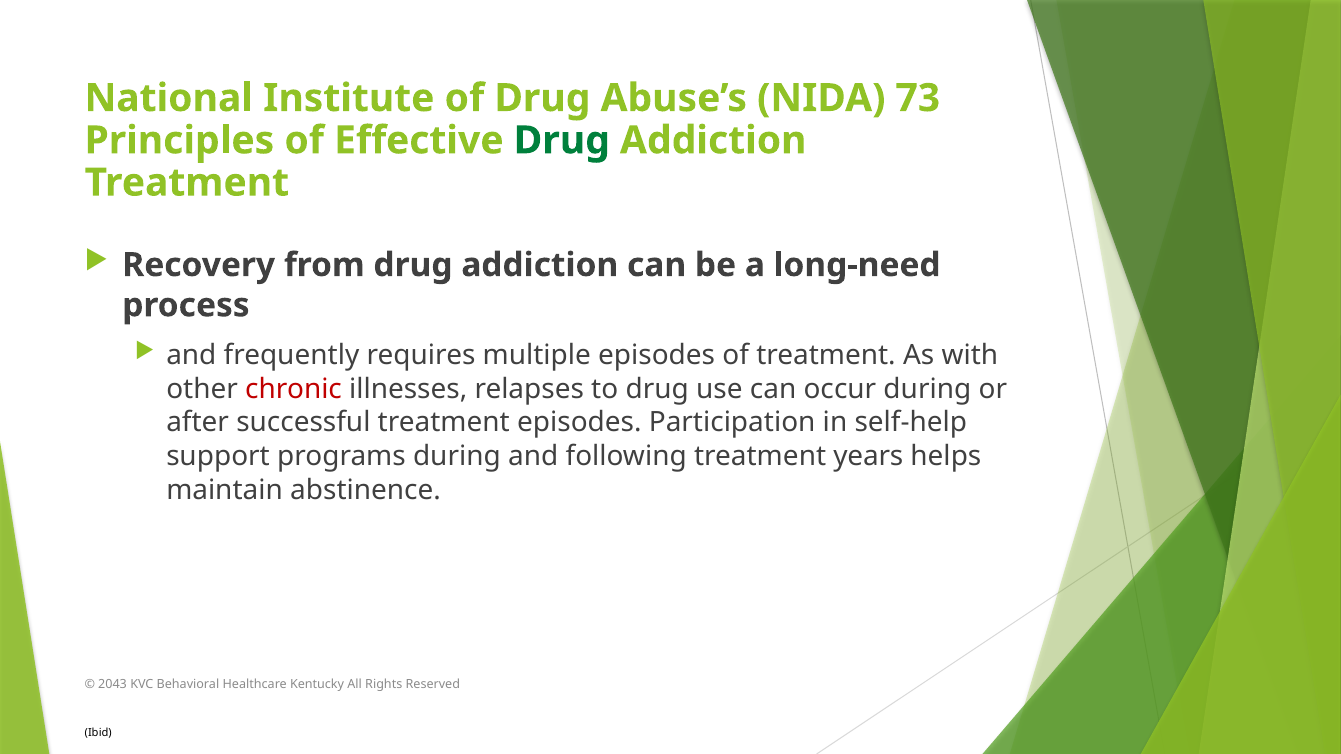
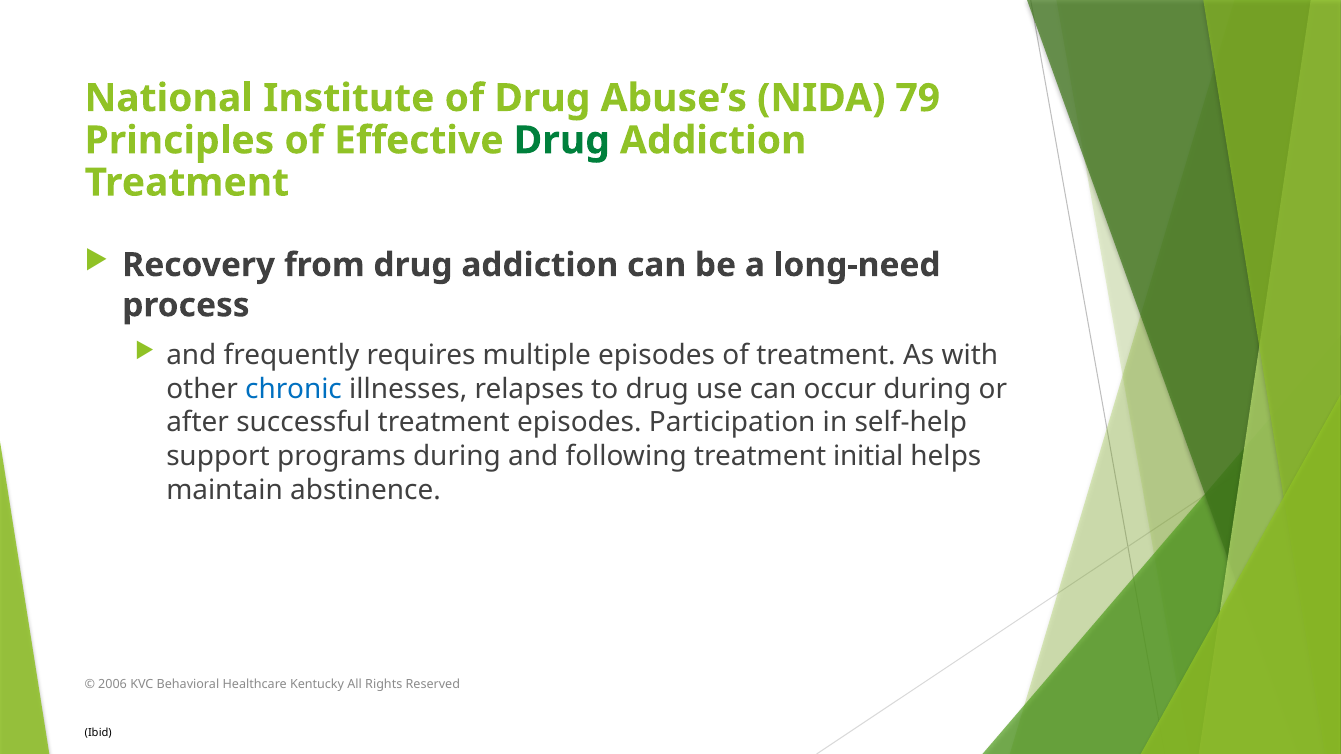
73: 73 -> 79 (918, 98)
chronic colour: red -> blue (294, 389)
years: years -> initial (868, 456)
2043: 2043 -> 2006 (113, 684)
